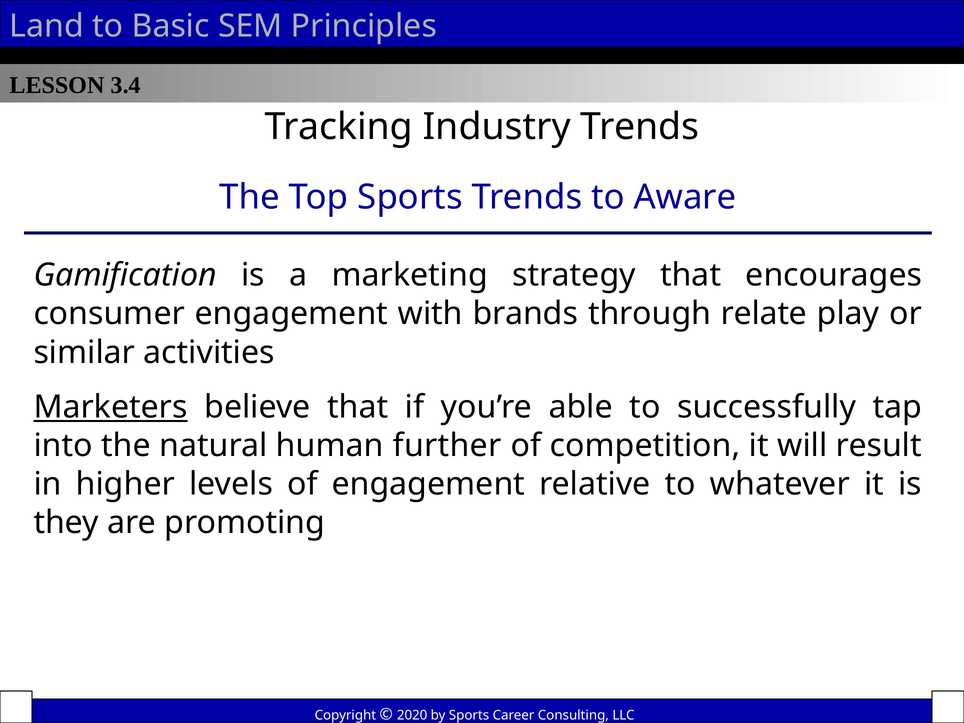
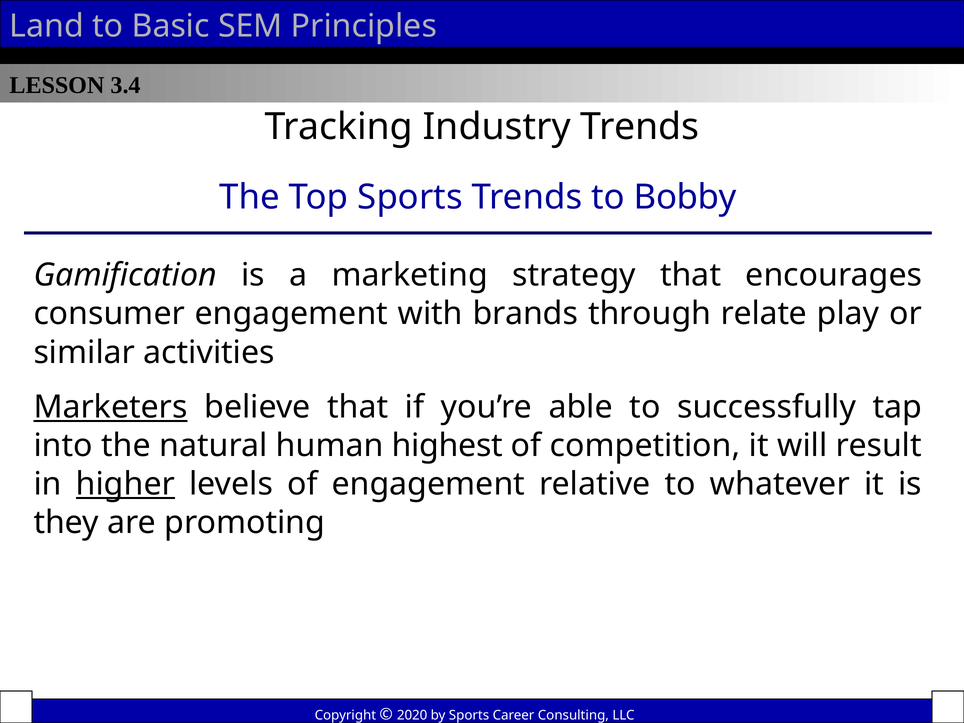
Aware: Aware -> Bobby (685, 197)
further: further -> highest (447, 446)
higher underline: none -> present (125, 484)
